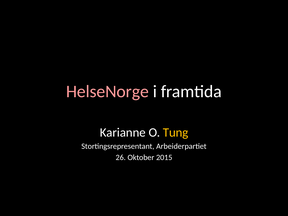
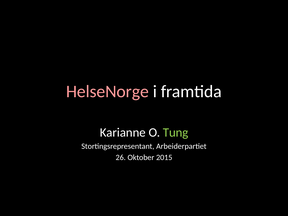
Tung colour: yellow -> light green (176, 132)
